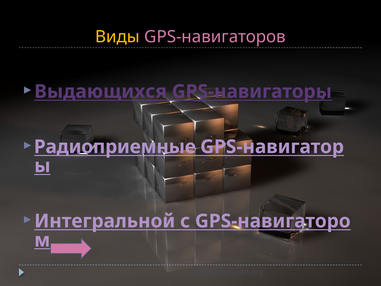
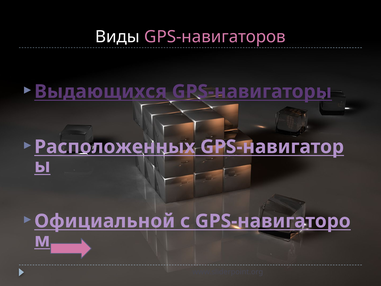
Виды colour: yellow -> white (117, 37)
Радиоприемные: Радиоприемные -> Расположенных (115, 147)
Интегральной: Интегральной -> Официальной (105, 221)
